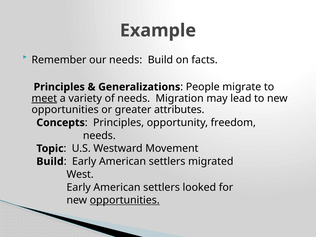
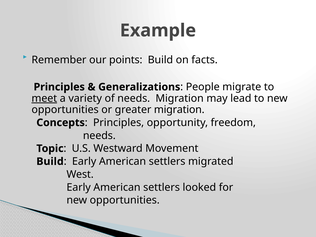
our needs: needs -> points (126, 60)
greater attributes: attributes -> migration (179, 110)
opportunities underline: present -> none (125, 200)
